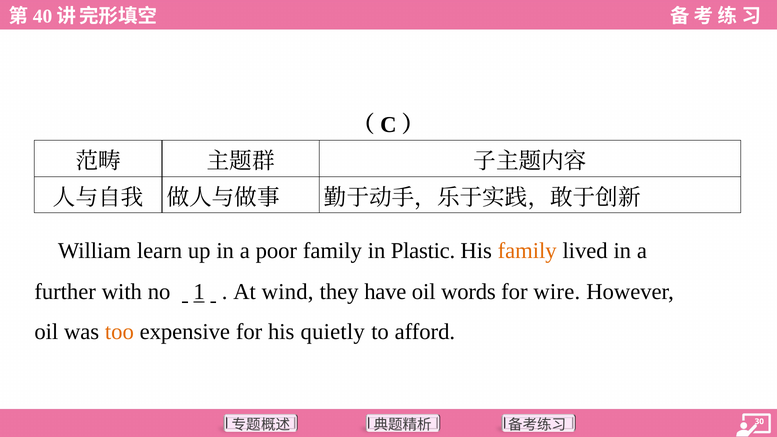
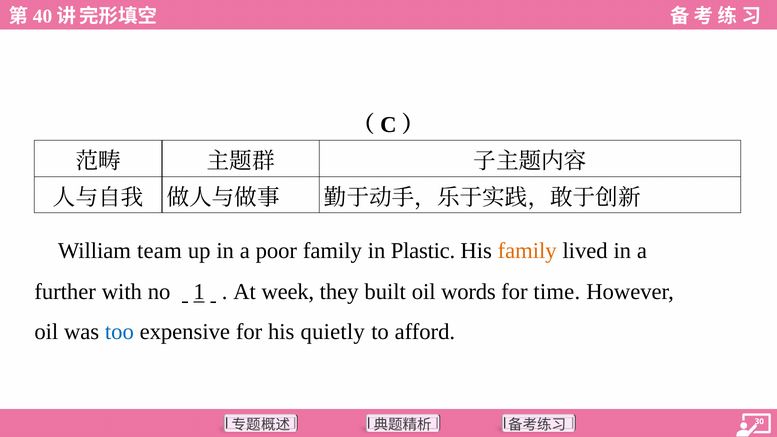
learn: learn -> team (159, 251)
wind: wind -> week (288, 292)
have: have -> built (385, 292)
wire: wire -> time (557, 292)
too colour: orange -> blue (119, 332)
